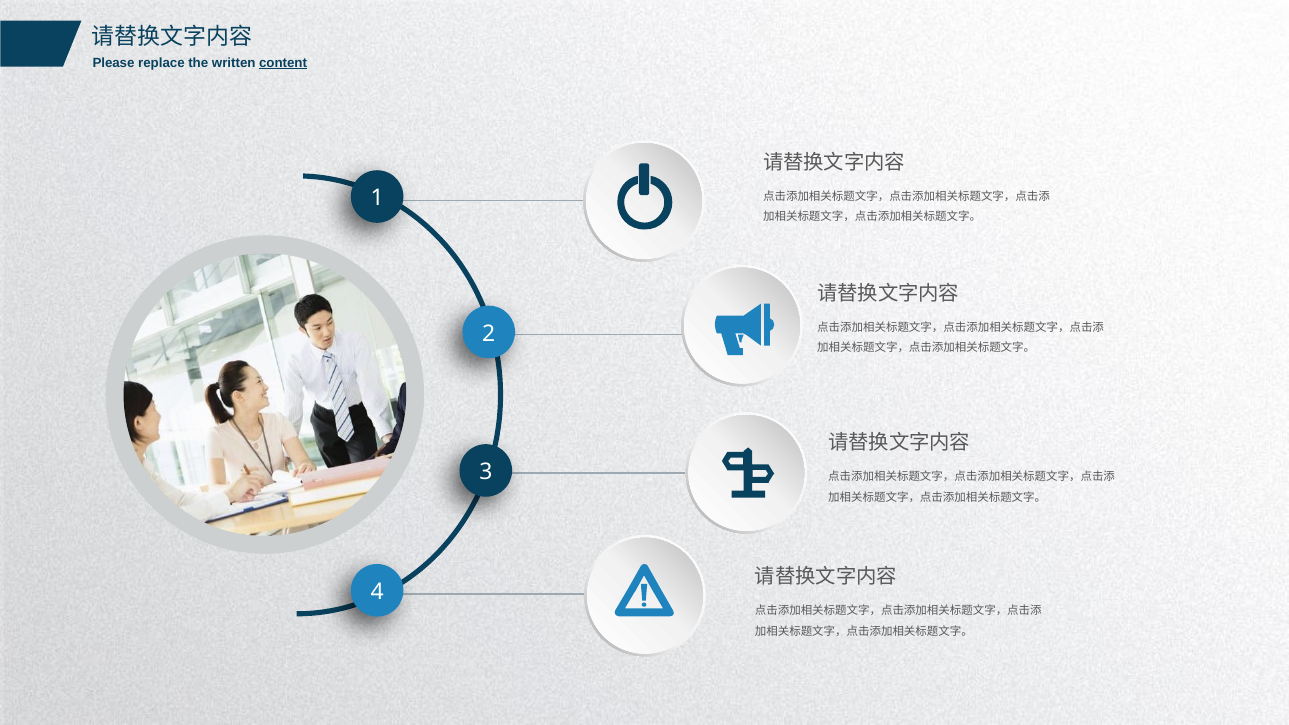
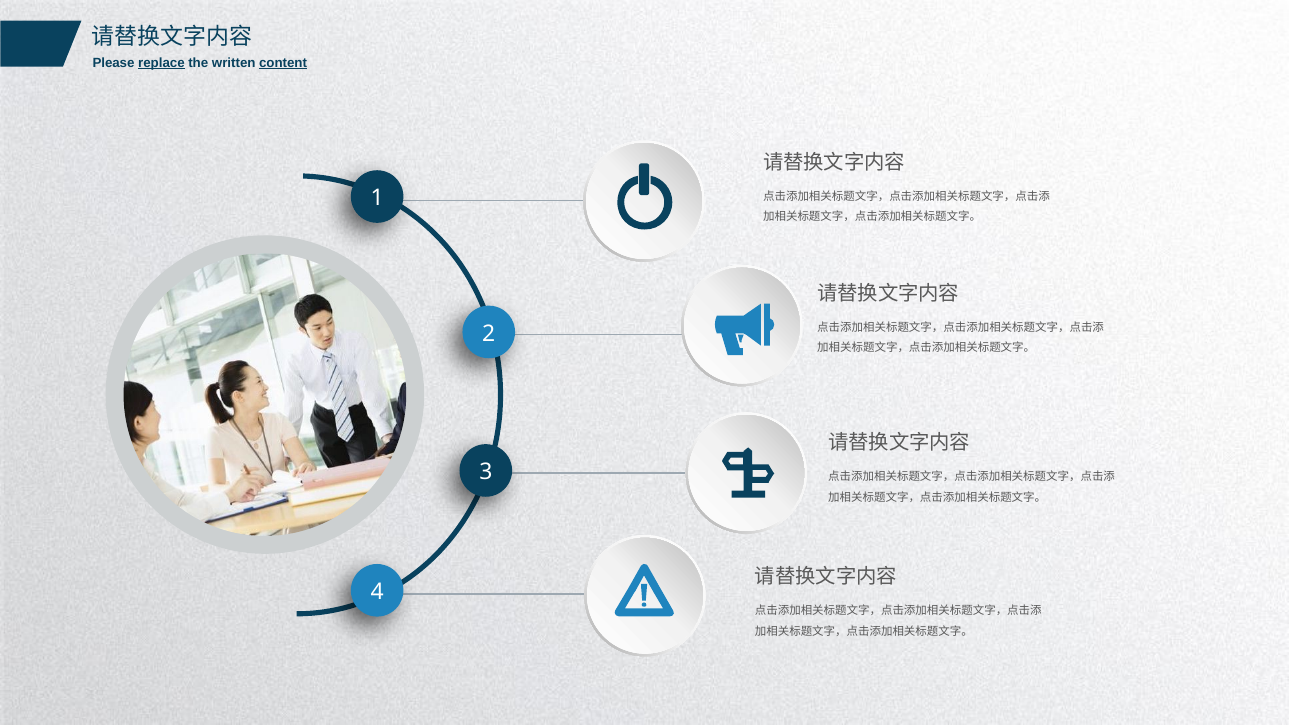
replace underline: none -> present (161, 63)
